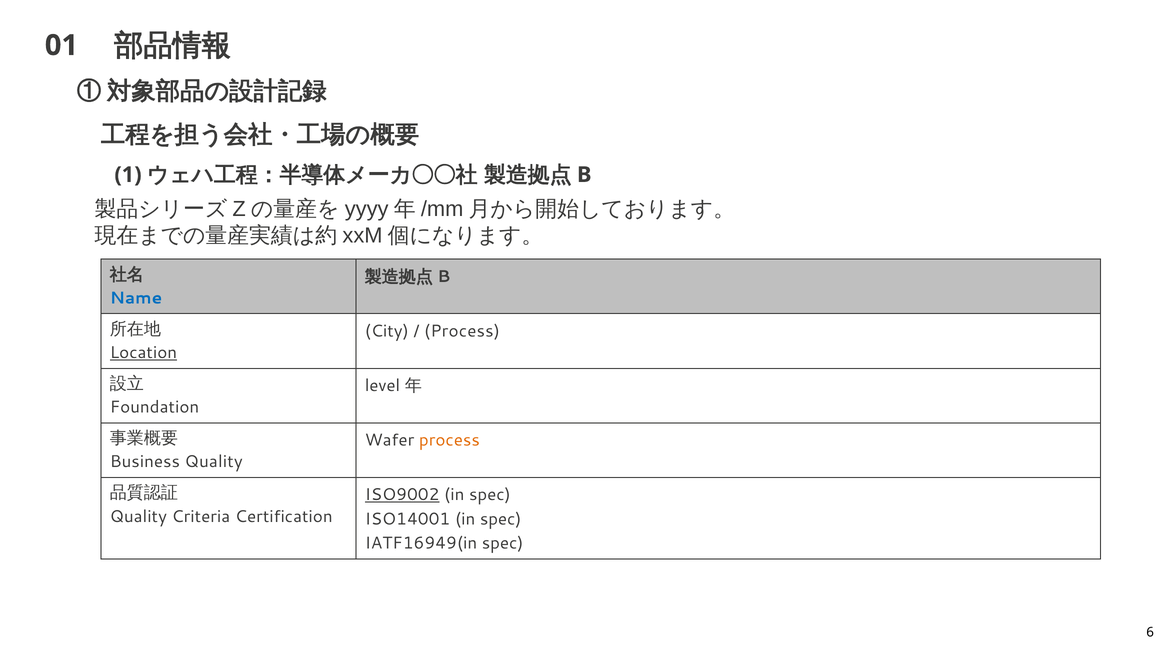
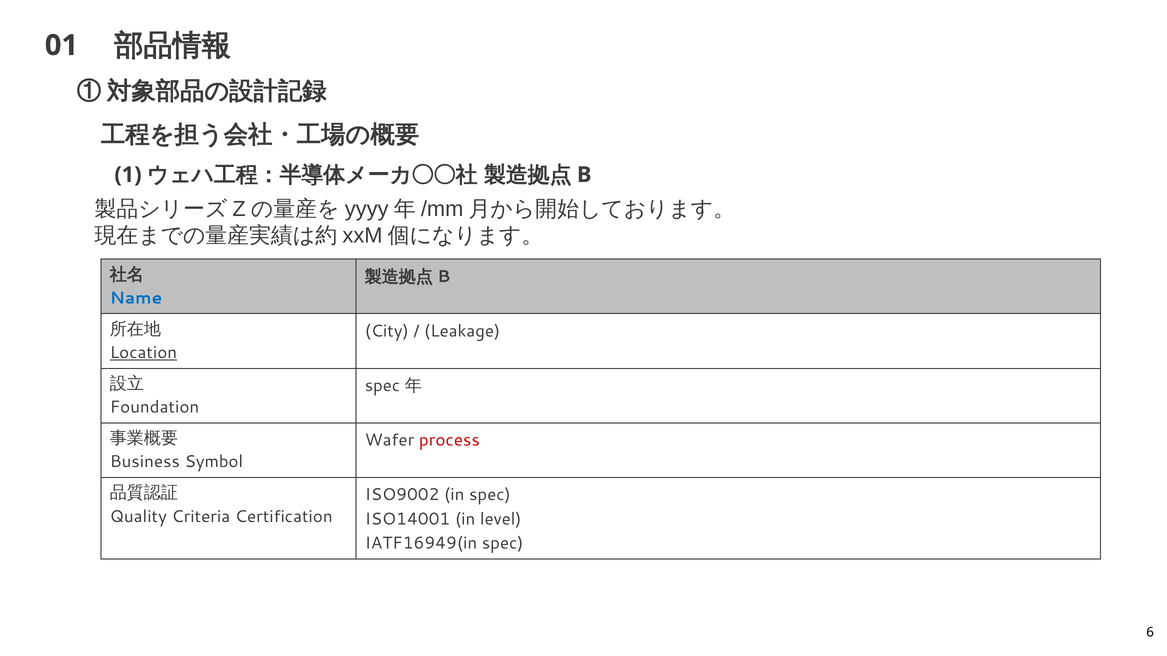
Process: Process -> Leakage (462, 331)
level: level -> spec (382, 386)
process colour: orange -> red (449, 441)
Business Quality: Quality -> Symbol (214, 462)
ISO9002 underline: present -> none (402, 495)
ISO14001 in spec: spec -> level (501, 519)
